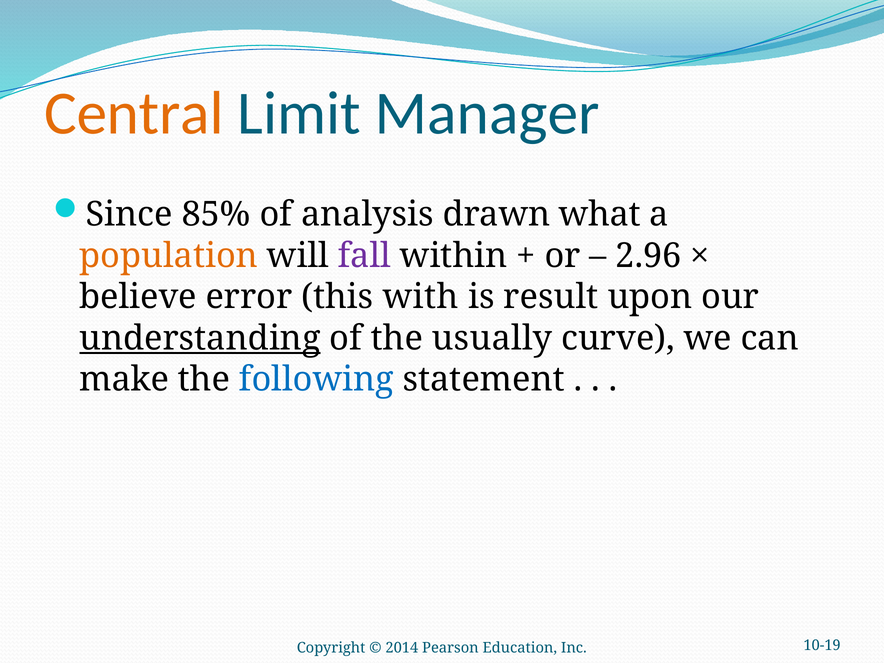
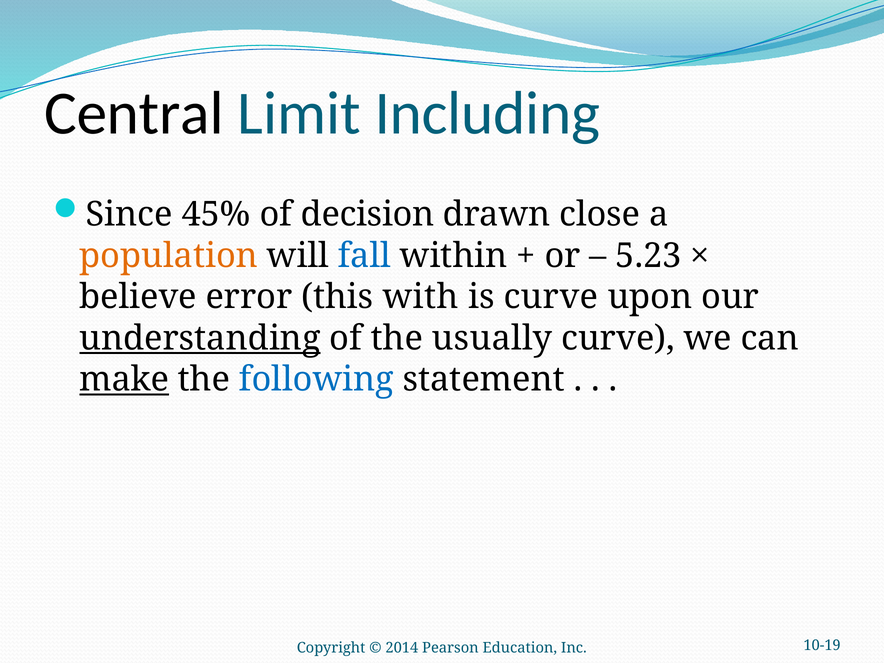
Central colour: orange -> black (134, 113)
Manager: Manager -> Including (487, 113)
85%: 85% -> 45% (216, 215)
analysis: analysis -> decision (368, 215)
what: what -> close (600, 215)
fall colour: purple -> blue (364, 256)
2.96: 2.96 -> 5.23 (648, 256)
is result: result -> curve (551, 297)
make underline: none -> present (124, 380)
